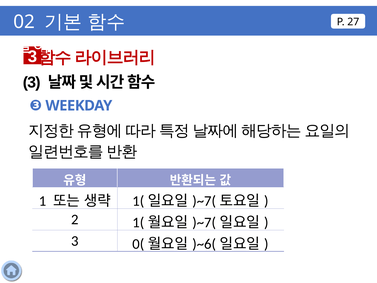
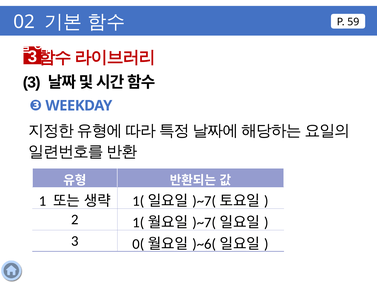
27: 27 -> 59 (353, 22)
